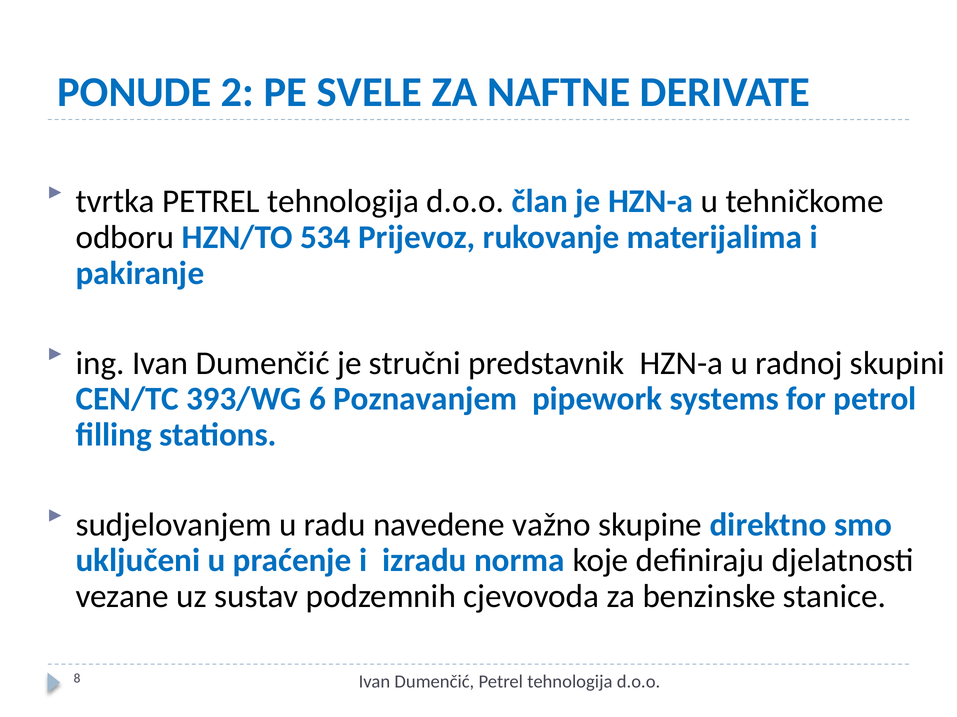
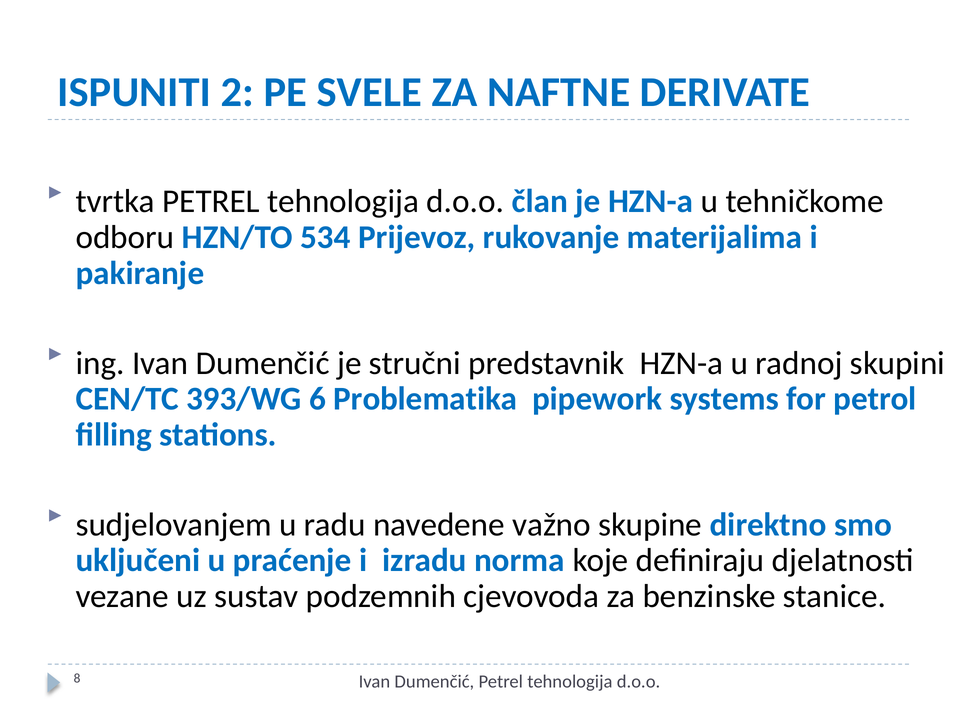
PONUDE: PONUDE -> ISPUNITI (134, 92)
Poznavanjem: Poznavanjem -> Problematika (425, 399)
